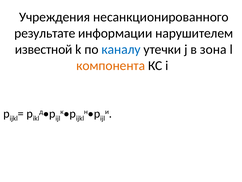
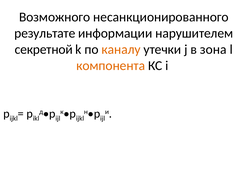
Учреждения: Учреждения -> Возможного (55, 17)
известной: известной -> секретной (44, 49)
каналу colour: blue -> orange (121, 49)
